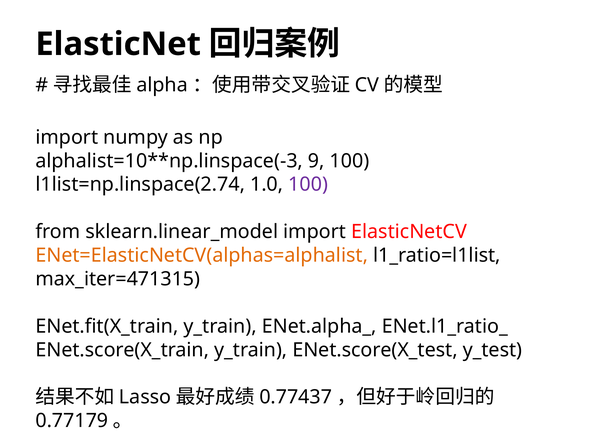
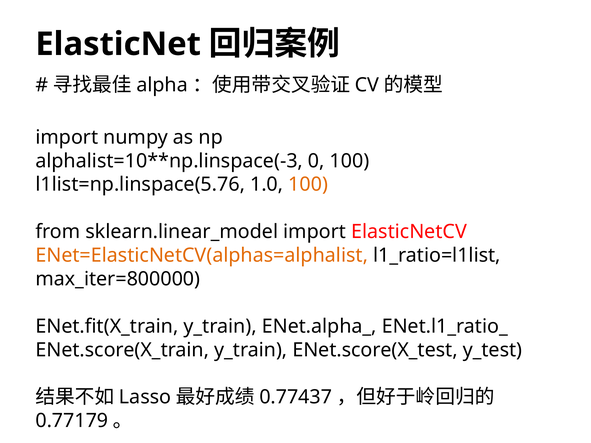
9: 9 -> 0 (316, 161)
l1list=np.linspace(2.74: l1list=np.linspace(2.74 -> l1list=np.linspace(5.76 (140, 185)
100 colour: purple -> orange (308, 185)
max_iter=471315: max_iter=471315 -> max_iter=800000 (118, 279)
